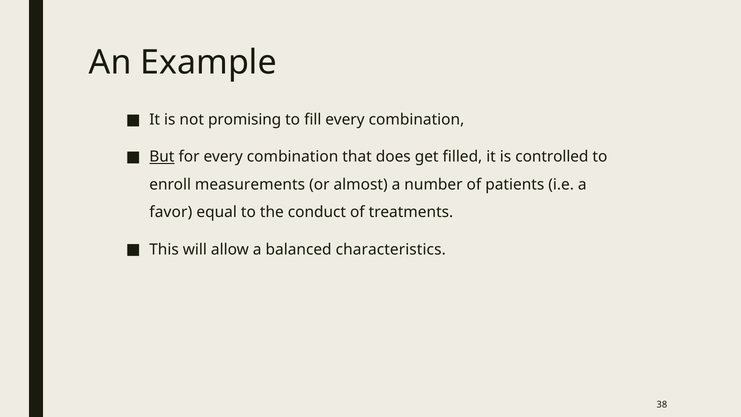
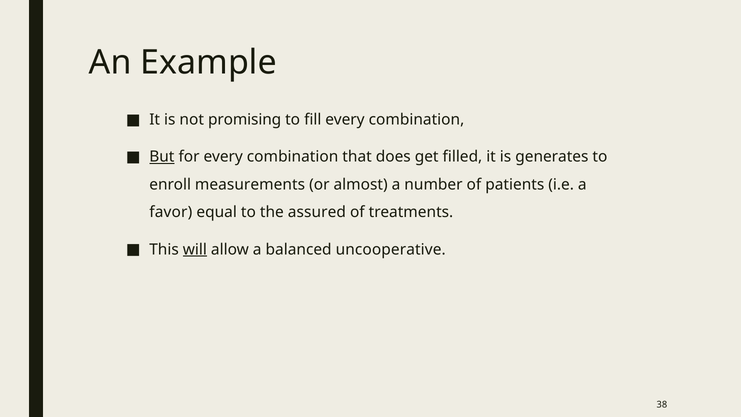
controlled: controlled -> generates (552, 157)
conduct: conduct -> assured (317, 212)
will underline: none -> present (195, 249)
characteristics: characteristics -> uncooperative (391, 249)
